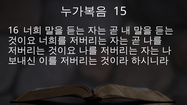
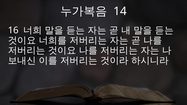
15: 15 -> 14 (120, 11)
